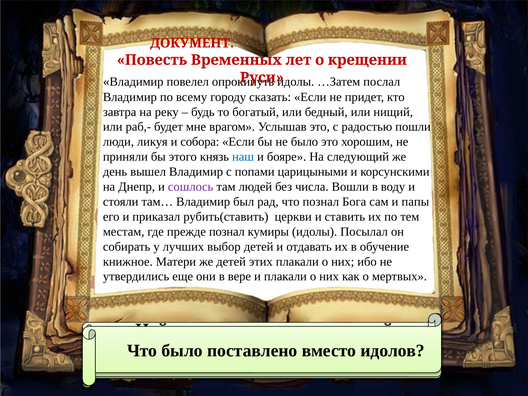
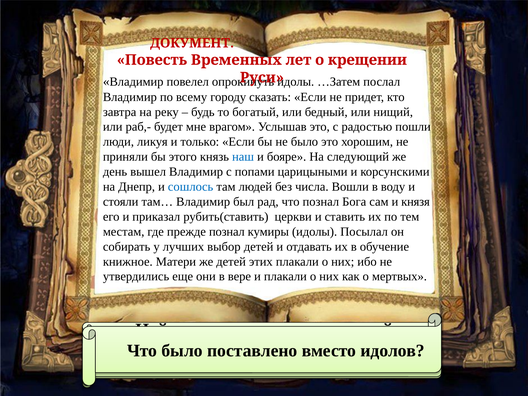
собора: собора -> только (200, 142)
сошлось colour: purple -> blue (191, 187)
и папы: папы -> князя (415, 202)
